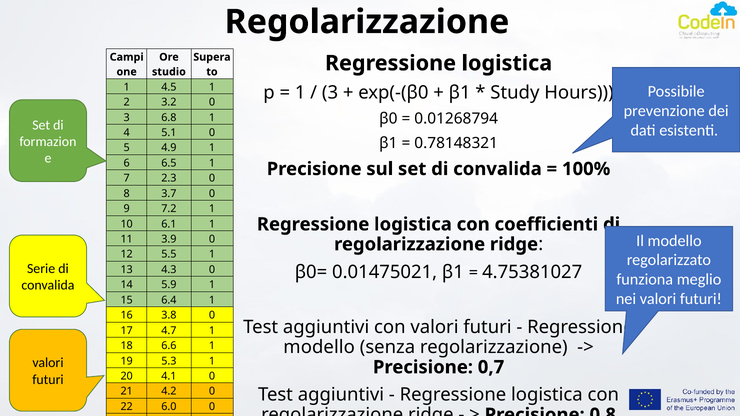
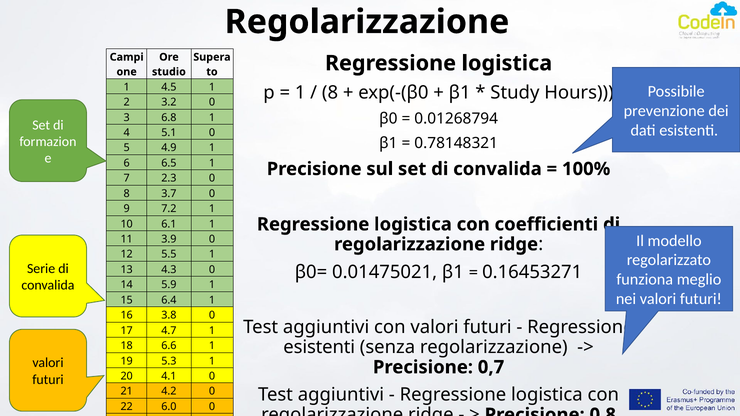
3: 3 -> 8 (330, 93)
4.75381027: 4.75381027 -> 0.16453271 (532, 272)
modello: modello -> esistenti (319, 347)
